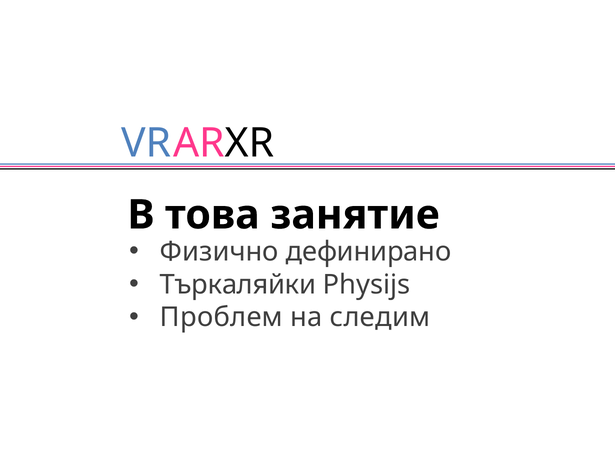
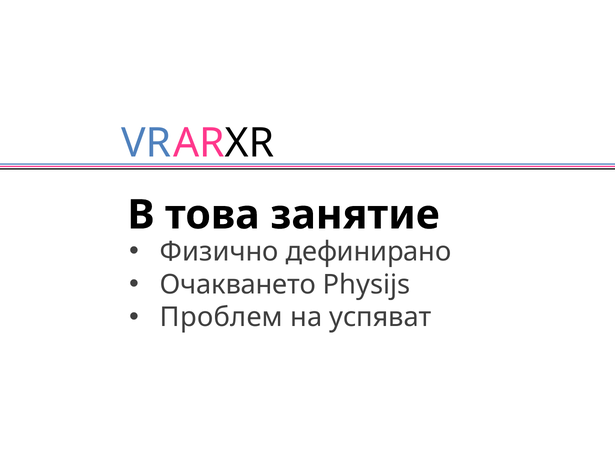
Търкаляйки: Търкаляйки -> Очакването (238, 285)
следим: следим -> успяват (380, 318)
